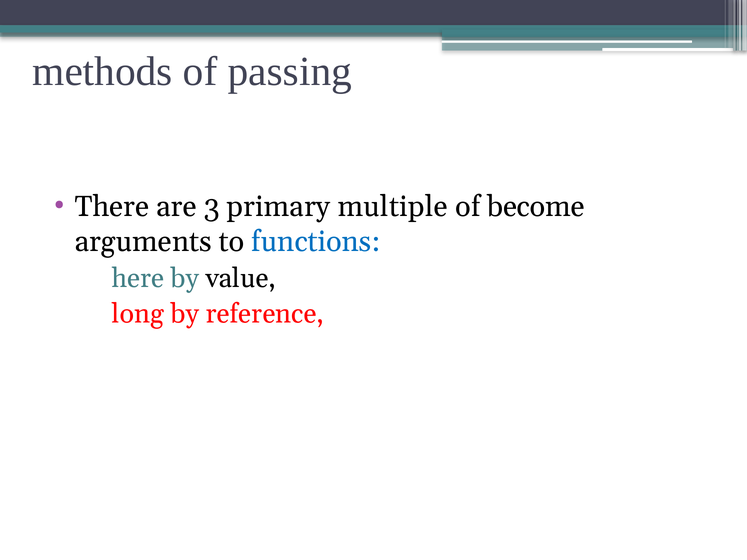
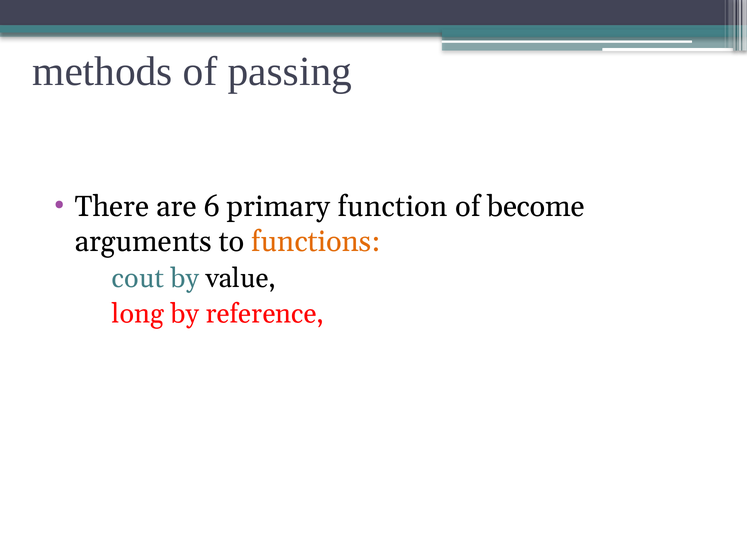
3: 3 -> 6 (212, 207)
multiple: multiple -> function (393, 207)
functions colour: blue -> orange (316, 242)
here: here -> cout (138, 278)
